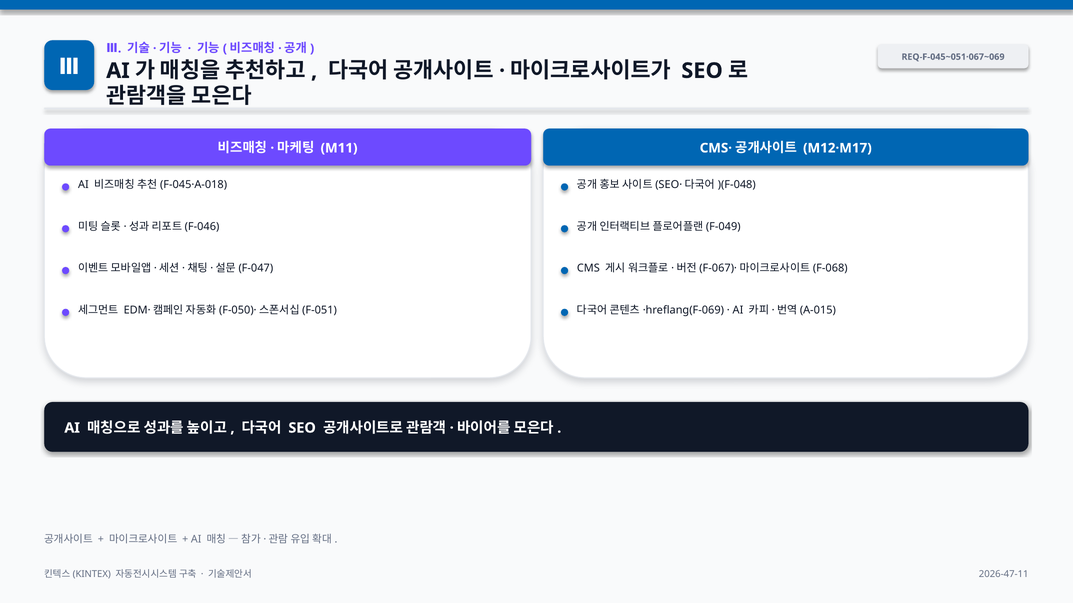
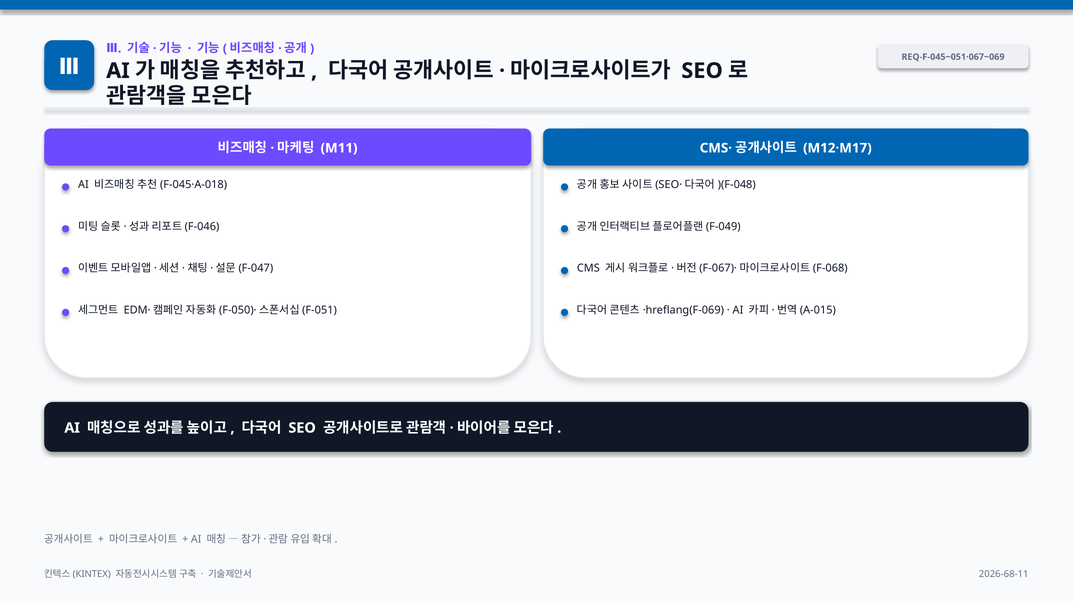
2026-47-11: 2026-47-11 -> 2026-68-11 (1004, 574)
